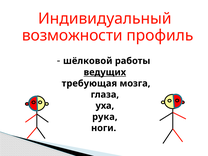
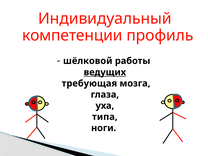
возможности: возможности -> компетенции (72, 35)
рука: рука -> типа (105, 117)
